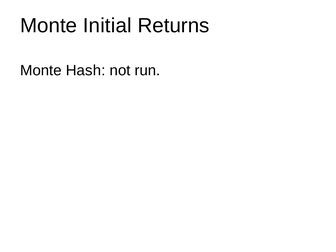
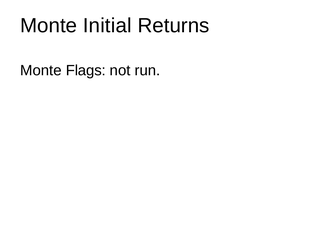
Hash: Hash -> Flags (86, 70)
